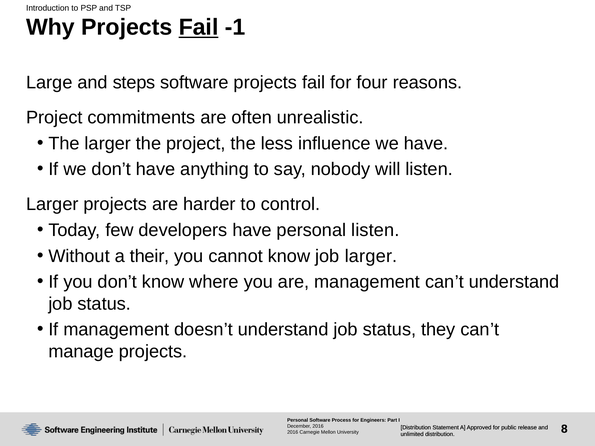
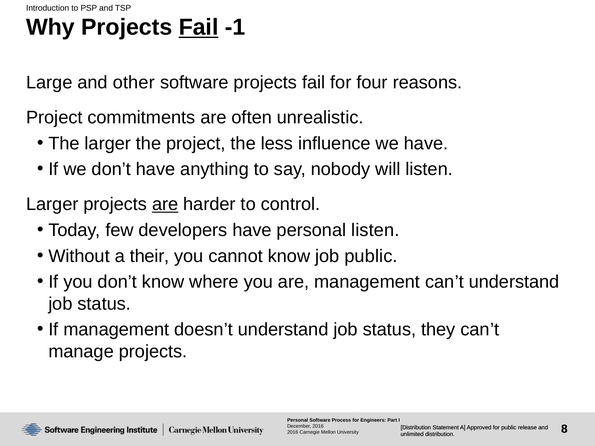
steps: steps -> other (134, 83)
are underline: none -> present (165, 204)
job larger: larger -> public (371, 256)
